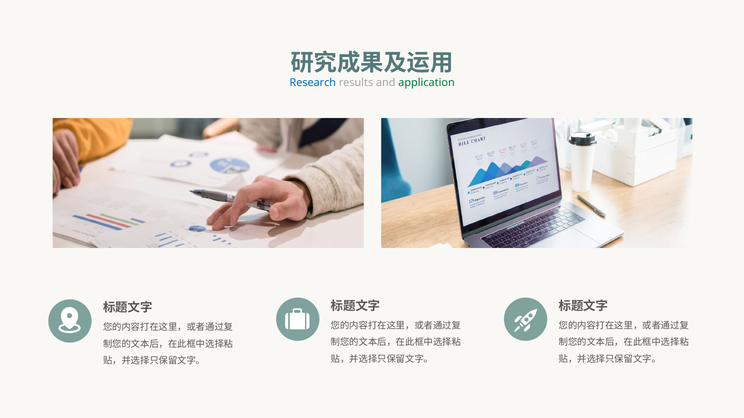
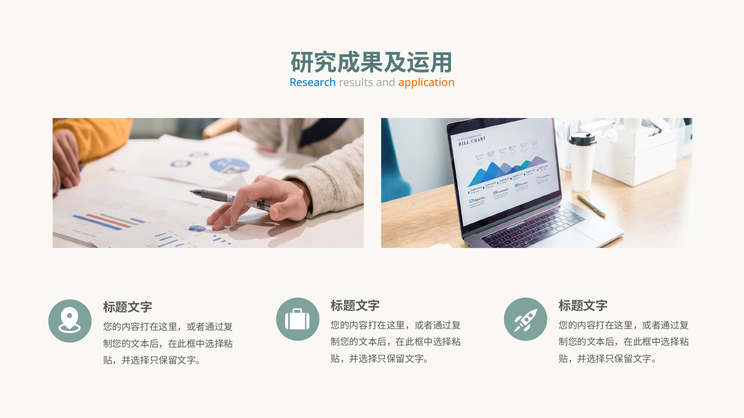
application colour: green -> orange (427, 83)
